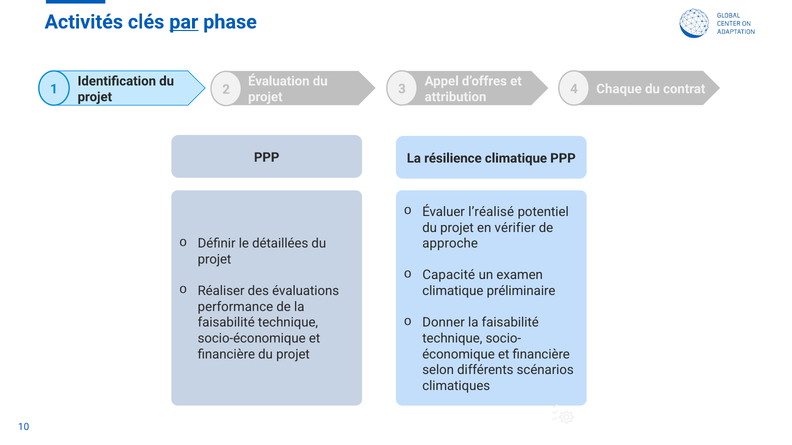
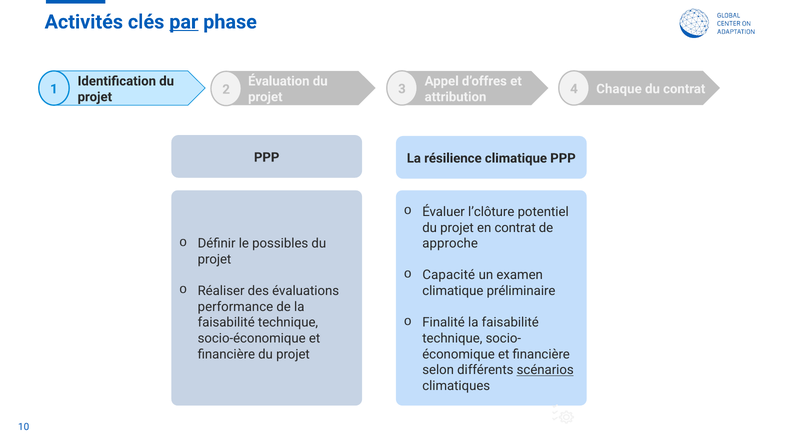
l’réalisé: l’réalisé -> l’clôture (491, 212)
en vérifier: vérifier -> contrat (515, 228)
détaillées: détaillées -> possibles (280, 244)
Donner: Donner -> Finalité (444, 323)
scénarios underline: none -> present (545, 370)
